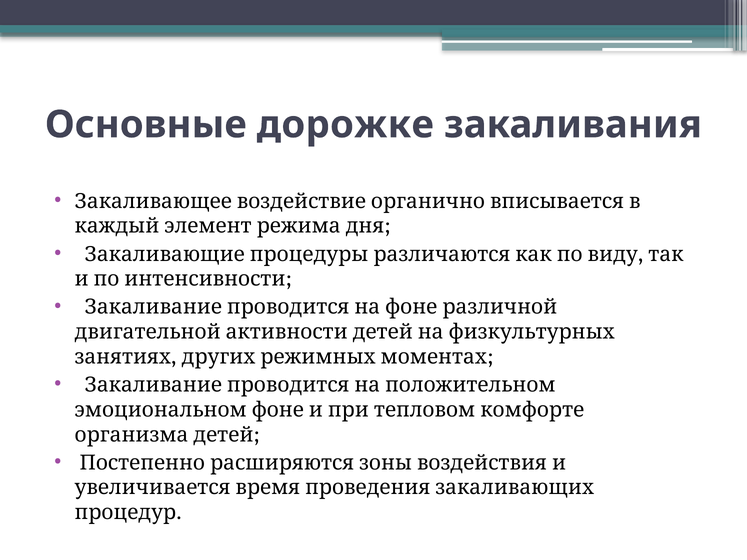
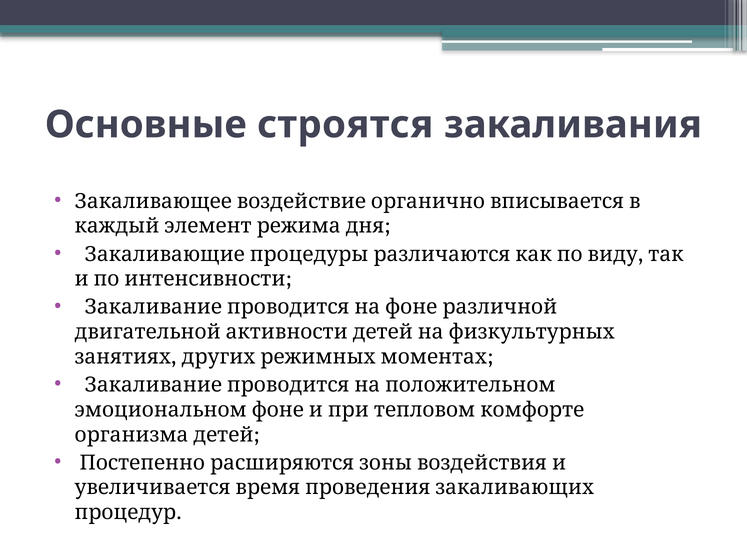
дорожке: дорожке -> строятся (345, 125)
